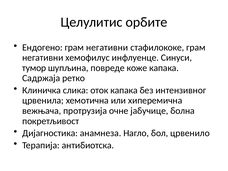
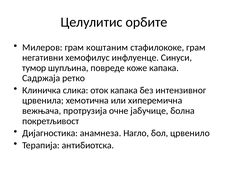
Ендогено: Ендогено -> Милеров (42, 47)
негативни: негативни -> коштаним (107, 47)
